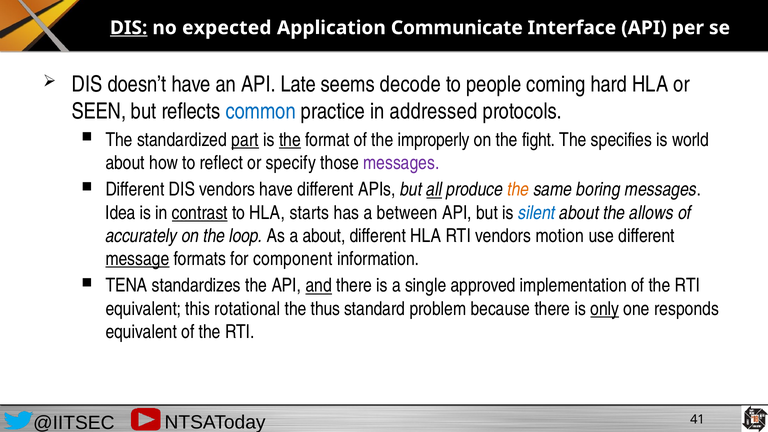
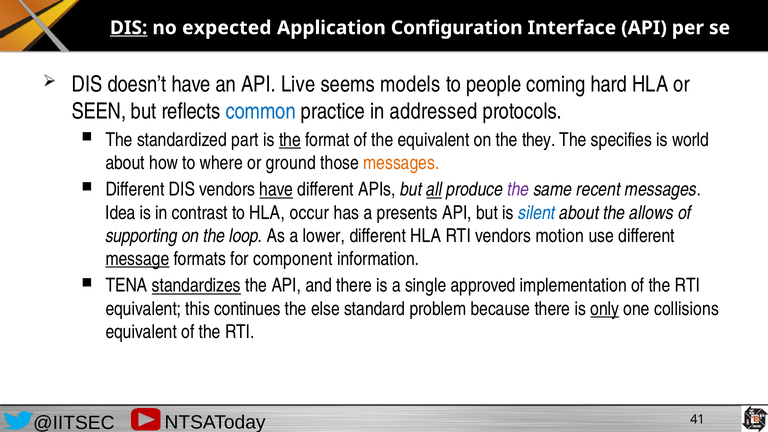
Communicate: Communicate -> Configuration (457, 28)
Late: Late -> Live (298, 84)
decode: decode -> models (410, 84)
part underline: present -> none (245, 140)
the improperly: improperly -> equivalent (434, 140)
fight: fight -> they (539, 140)
reflect: reflect -> where (221, 163)
specify: specify -> ground (291, 163)
messages colour: purple -> orange (401, 163)
have underline: none -> present (276, 190)
the colour: orange -> purple (518, 190)
boring: boring -> recent (598, 190)
contrast underline: present -> none (200, 213)
starts: starts -> occur (309, 213)
between: between -> presents (407, 213)
accurately: accurately -> supporting (141, 236)
a about: about -> lower (324, 236)
standardizes underline: none -> present (196, 286)
and underline: present -> none (319, 286)
rotational: rotational -> continues (247, 309)
thus: thus -> else (325, 309)
responds: responds -> collisions (687, 309)
